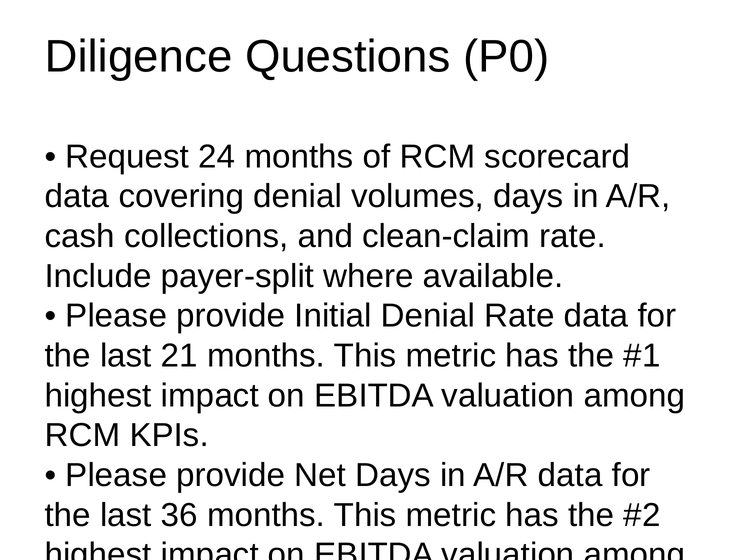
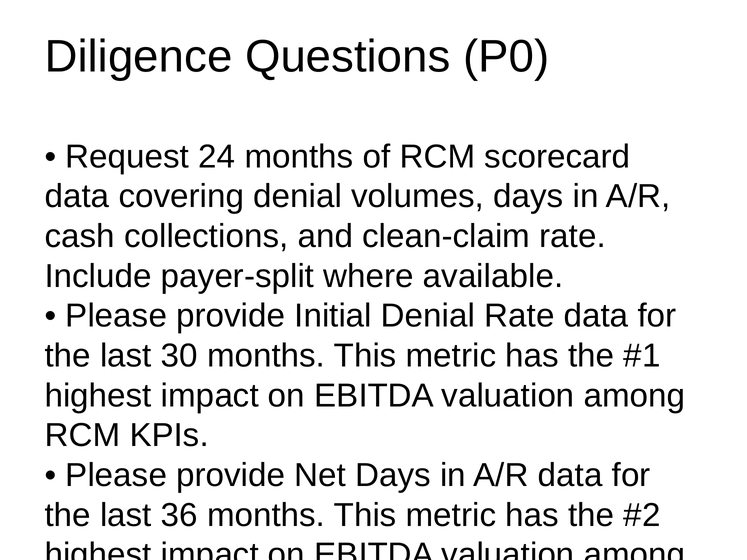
21: 21 -> 30 (179, 356)
